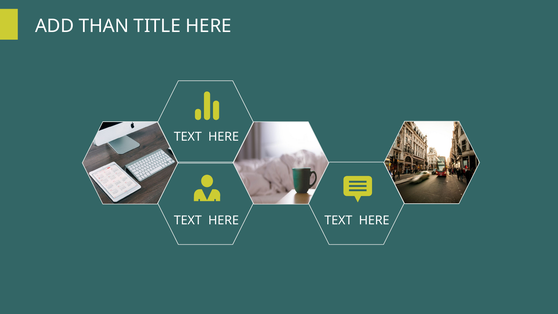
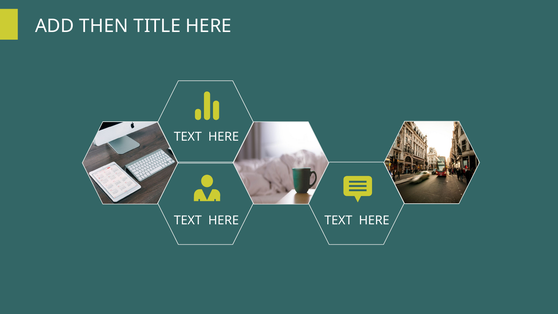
THAN: THAN -> THEN (104, 26)
